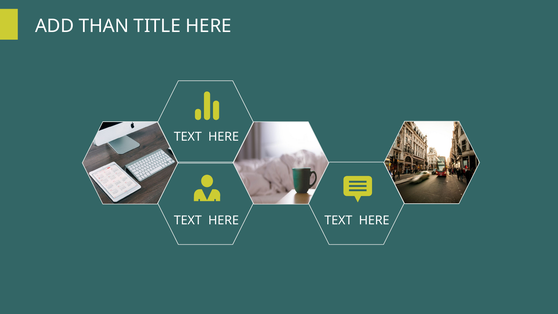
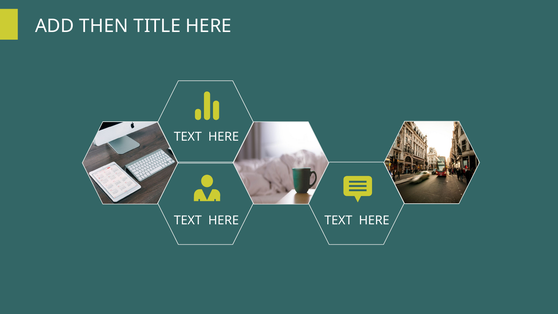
THAN: THAN -> THEN (104, 26)
